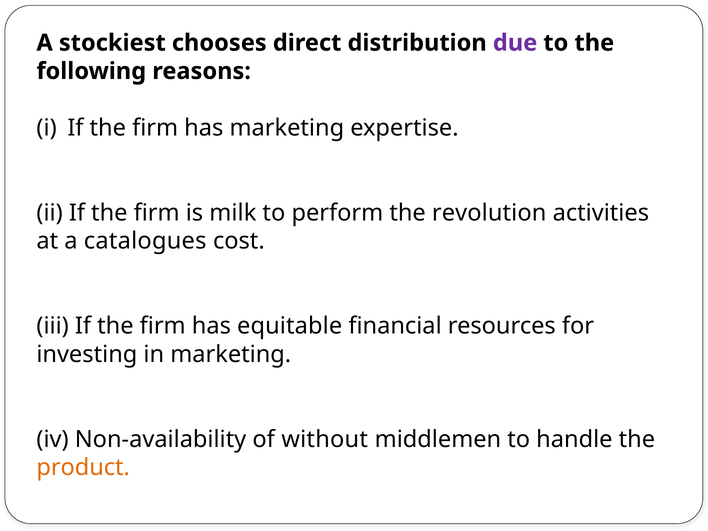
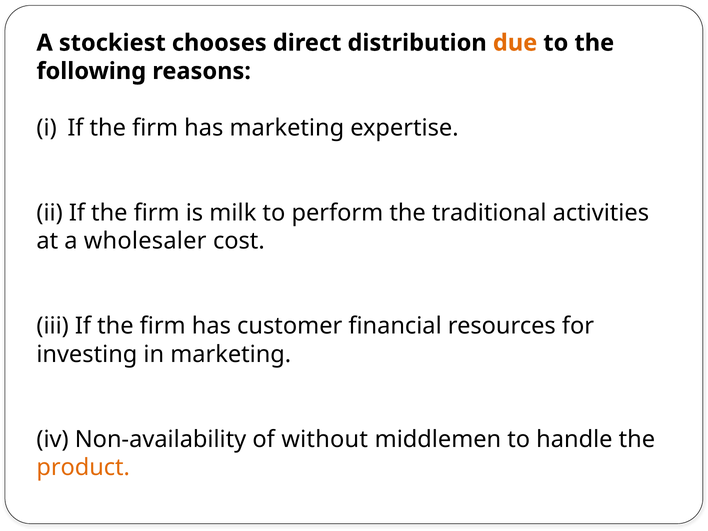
due colour: purple -> orange (515, 43)
revolution: revolution -> traditional (489, 213)
catalogues: catalogues -> wholesaler (145, 241)
equitable: equitable -> customer (290, 326)
